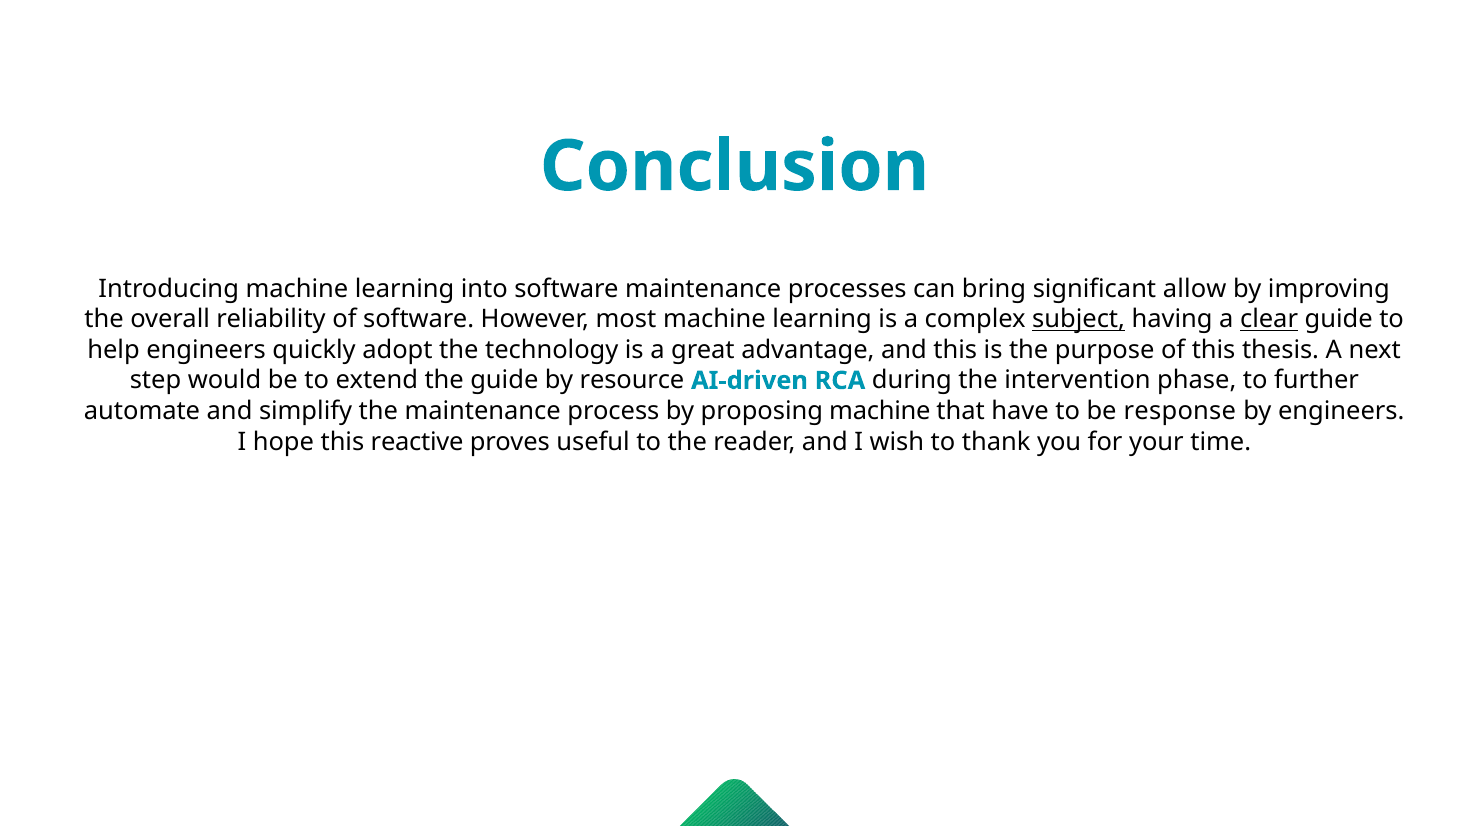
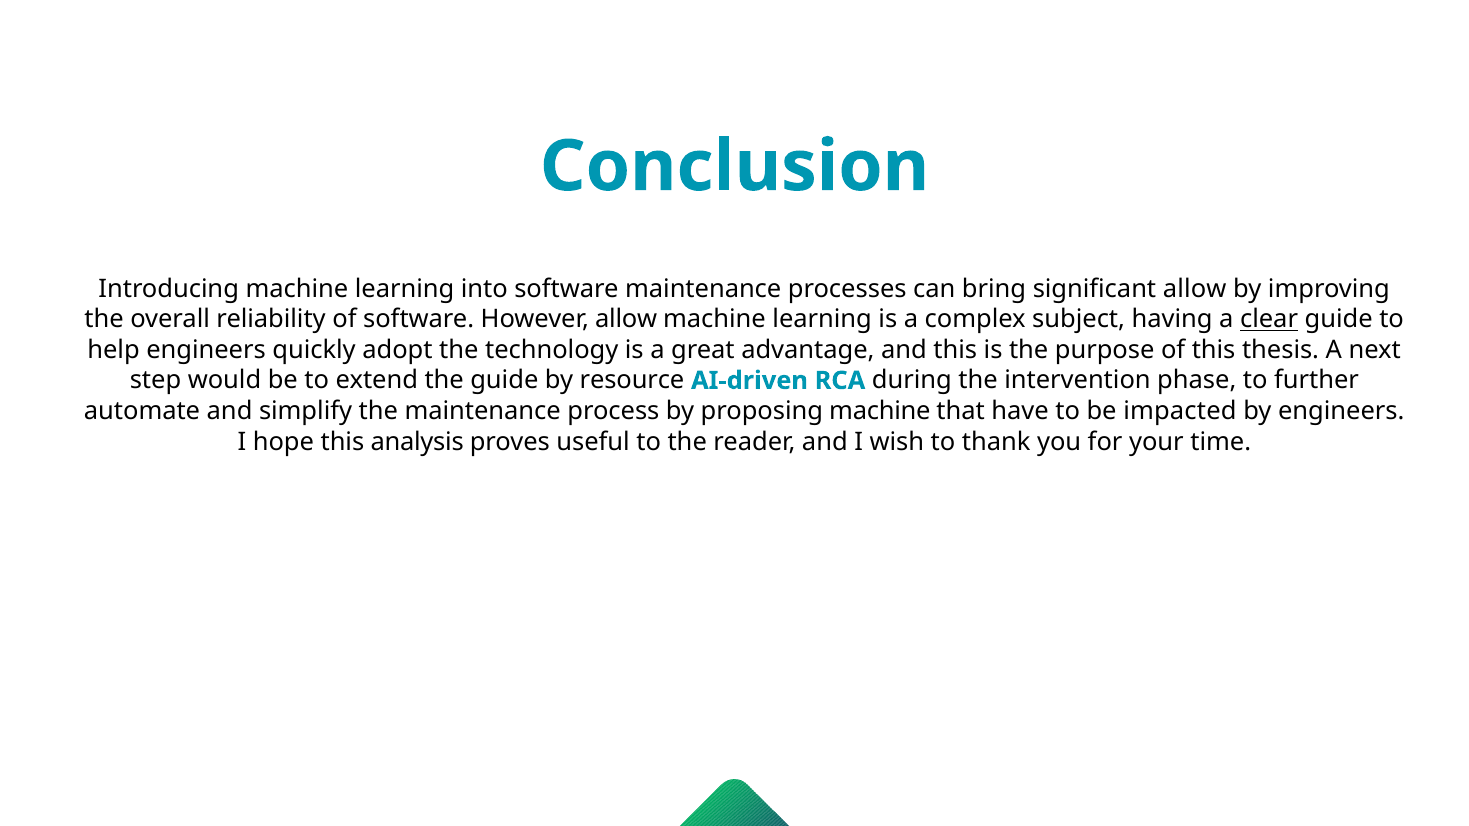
However most: most -> allow (626, 320)
subject underline: present -> none (1079, 320)
response: response -> impacted (1180, 411)
reactive: reactive -> analysis (417, 442)
